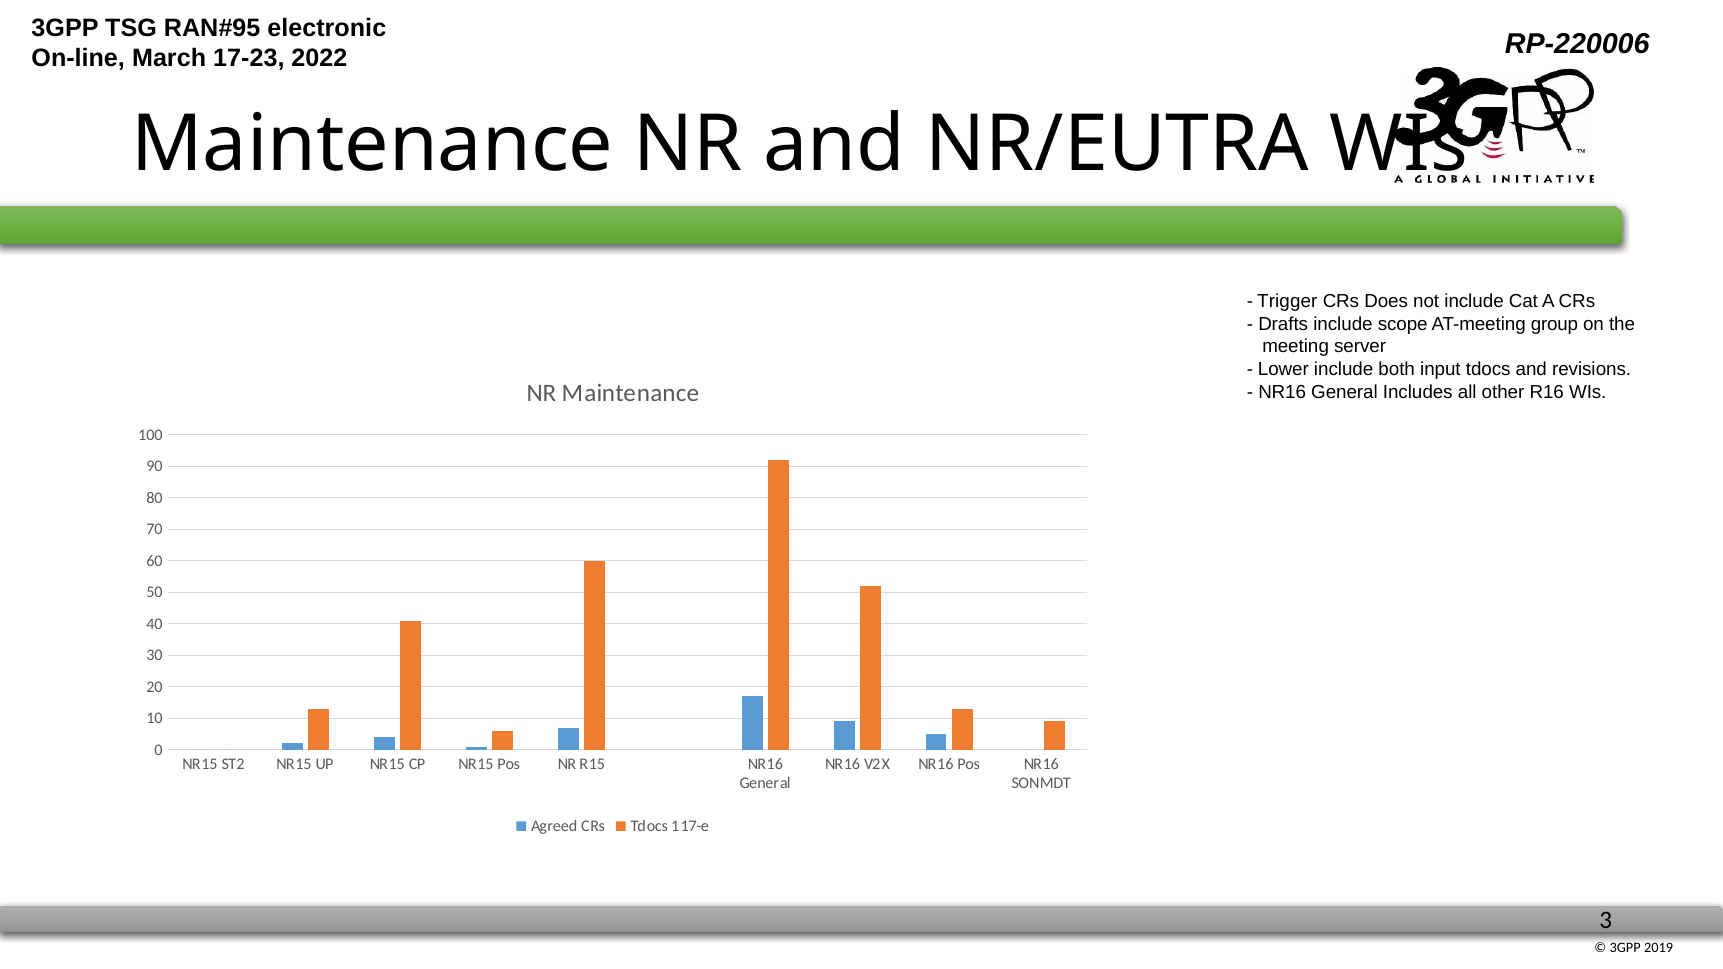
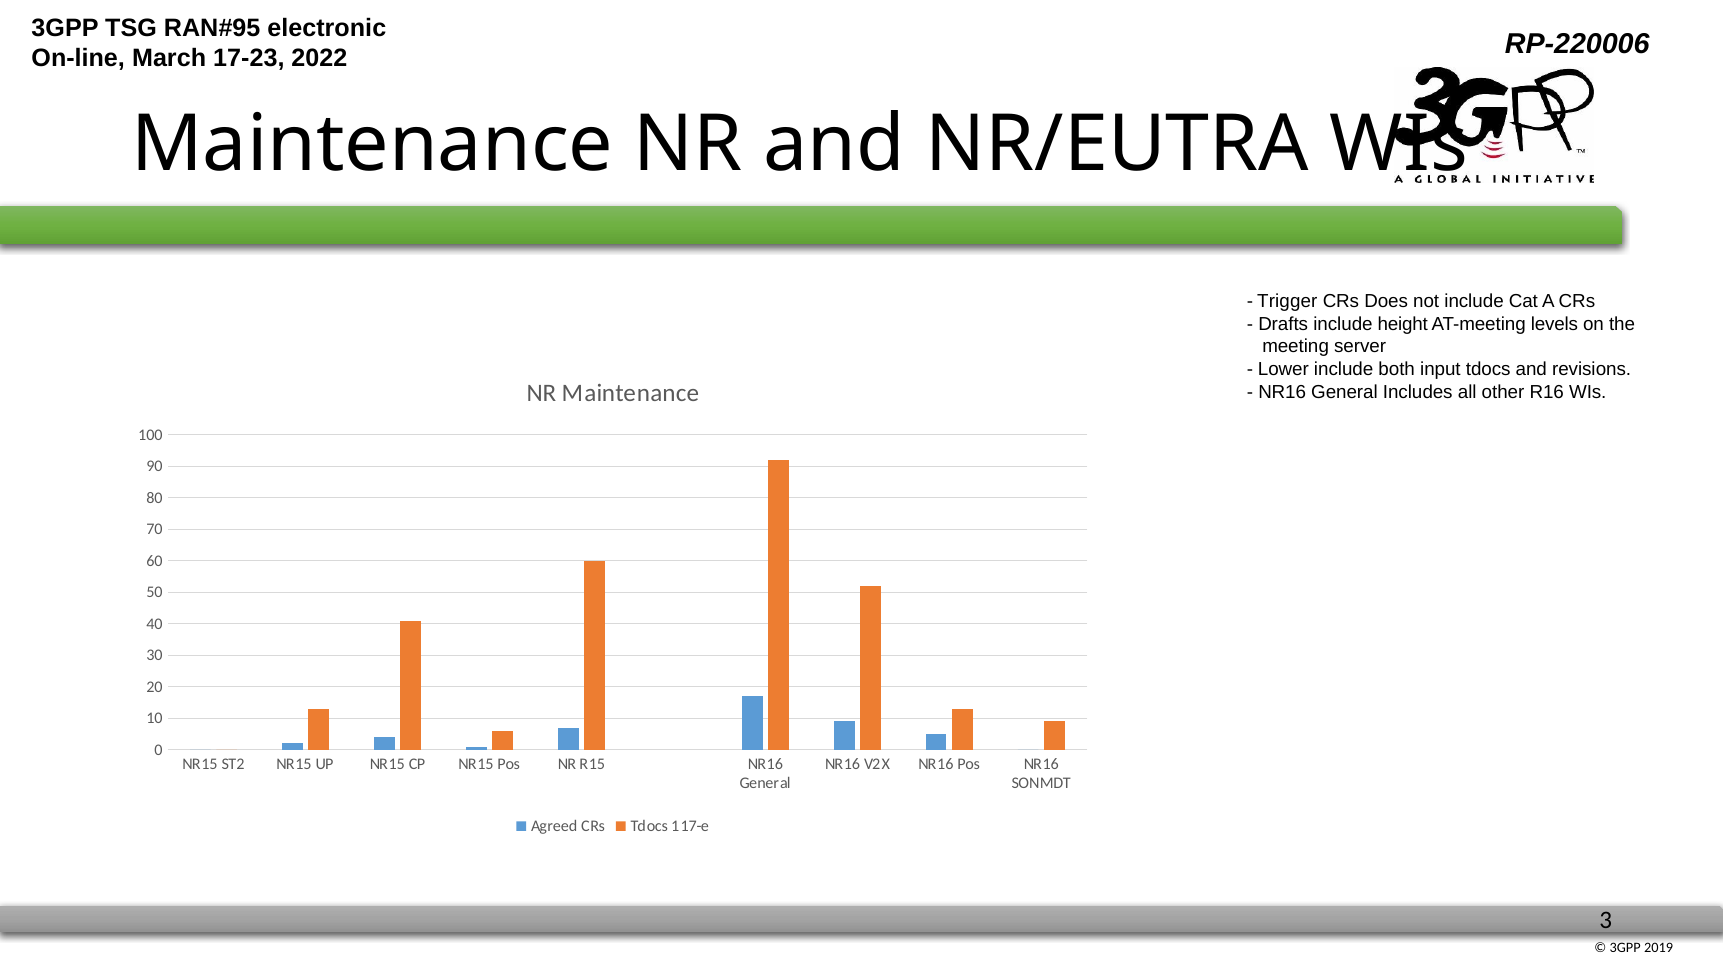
scope: scope -> height (1403, 324)
group: group -> levels (1555, 324)
